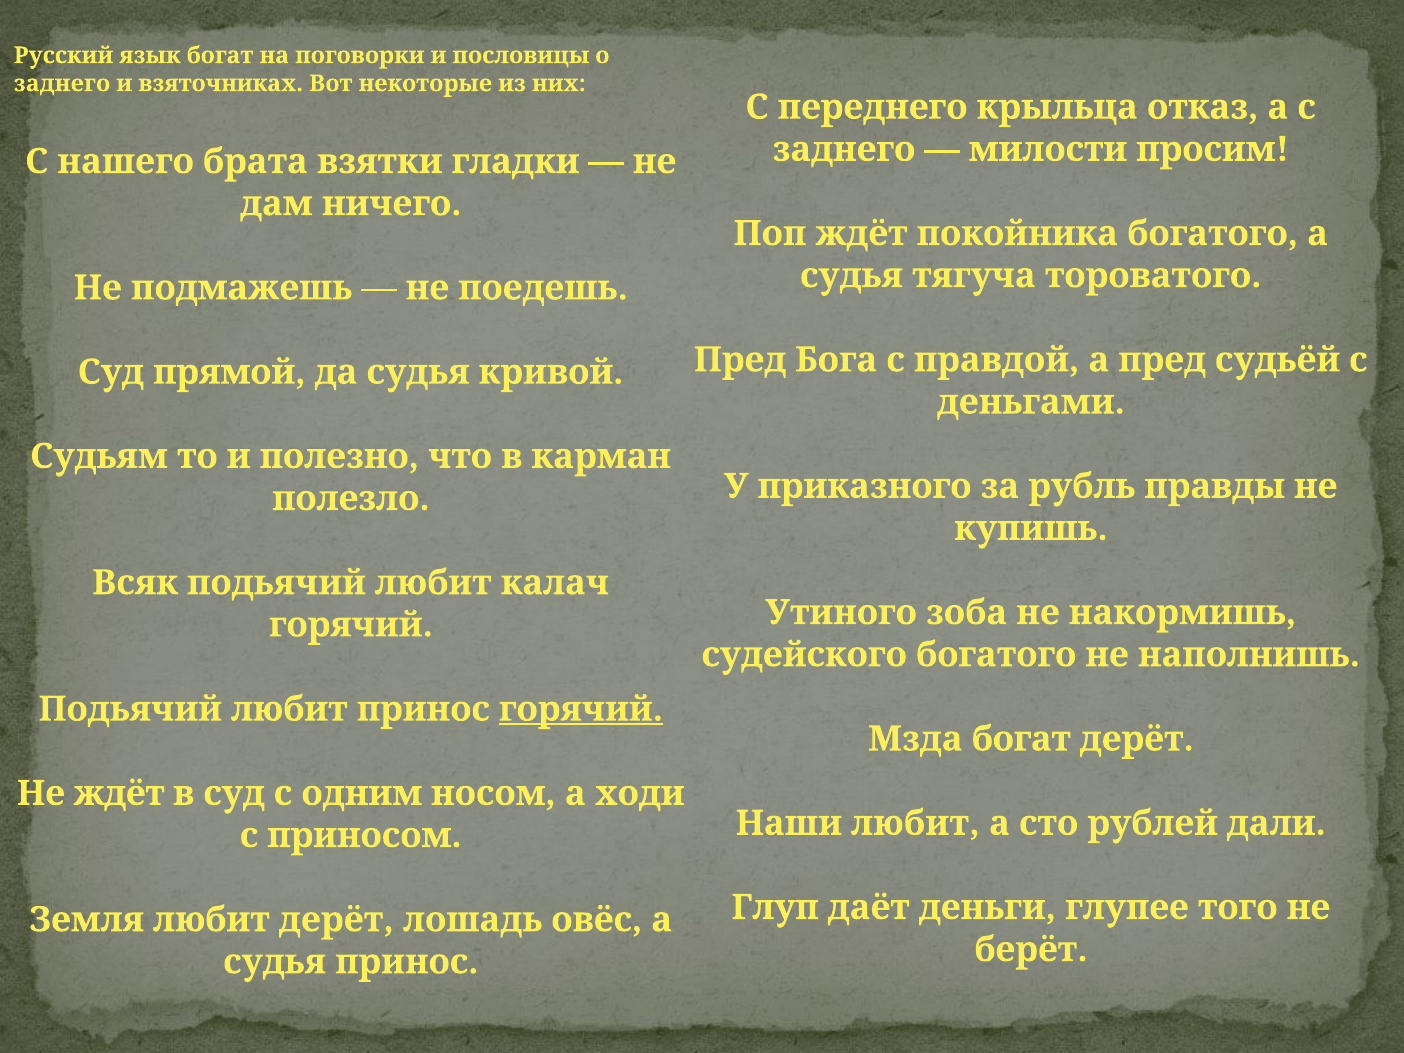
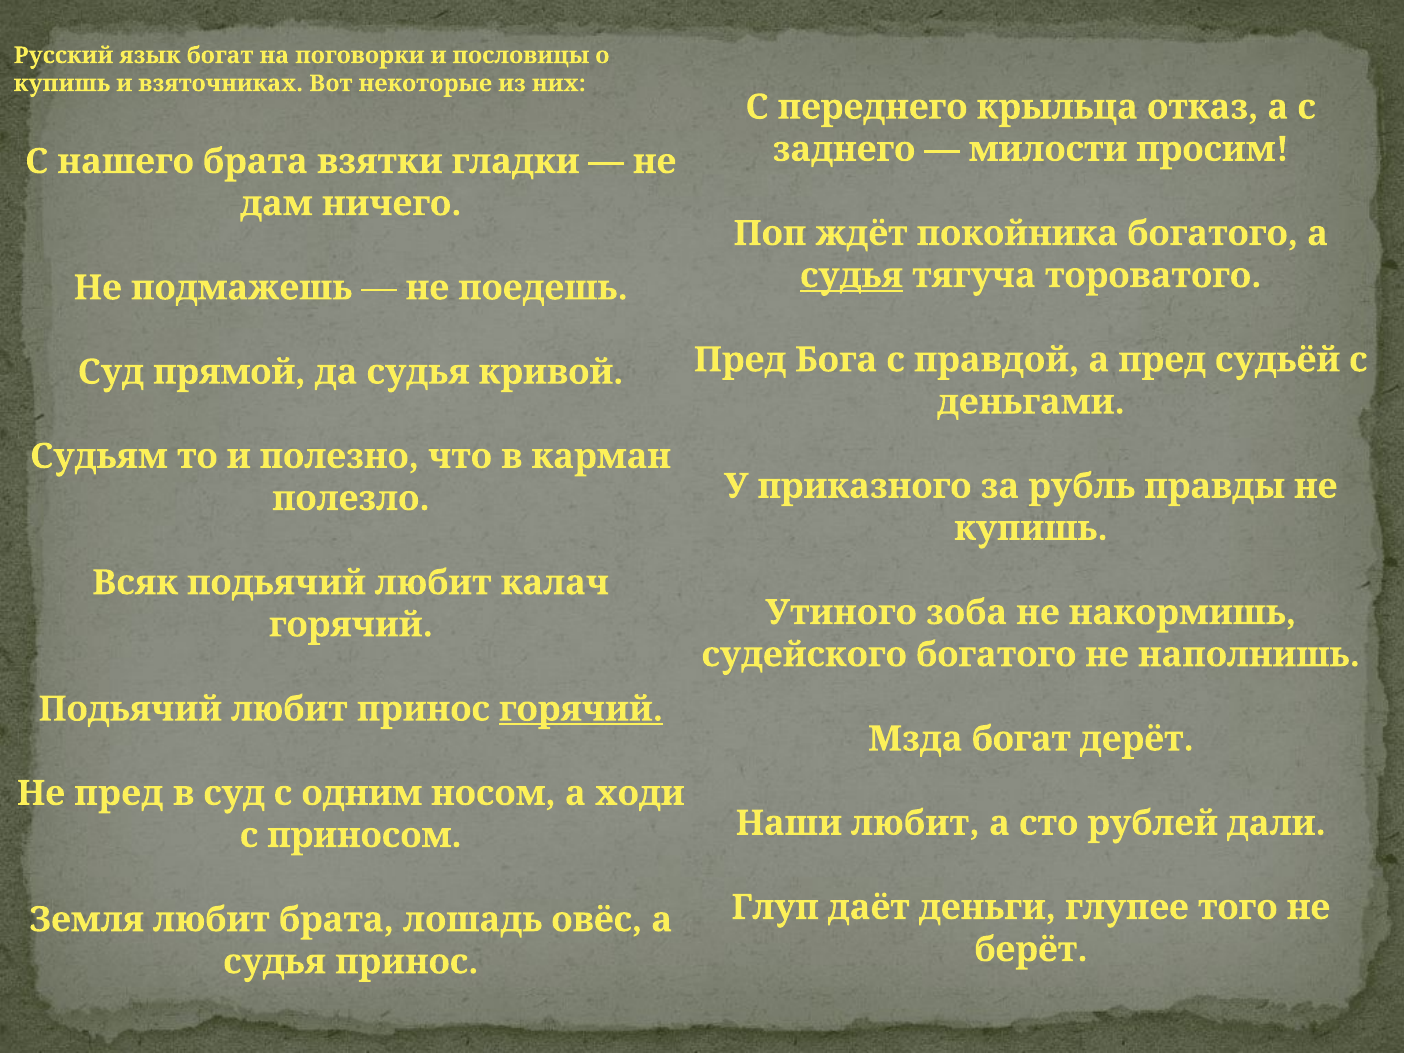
заднего: заднего -> купишь (62, 83)
судья underline: none -> present (852, 276)
Не ждёт: ждёт -> пред (119, 793)
любит дерёт: дерёт -> брата (336, 920)
